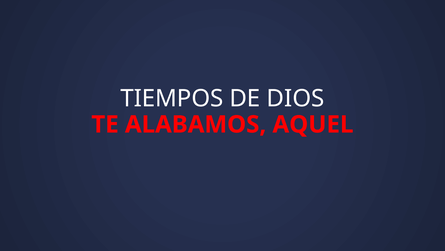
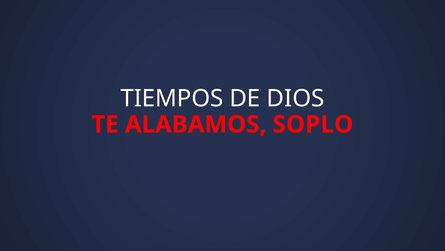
AQUEL: AQUEL -> SOPLO (313, 124)
